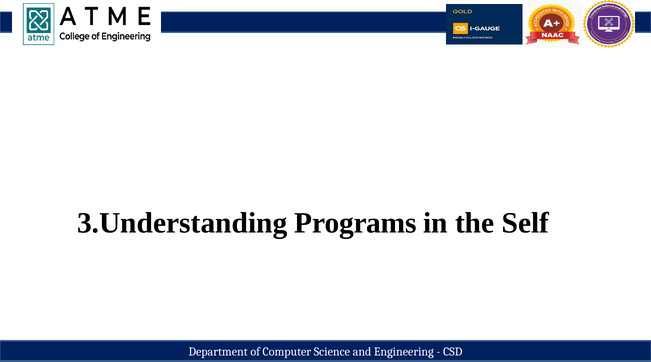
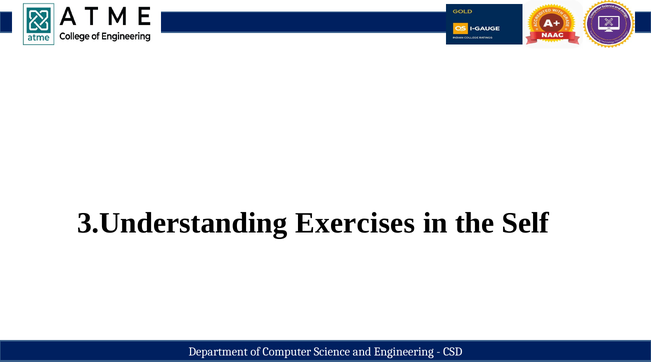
Programs: Programs -> Exercises (355, 223)
